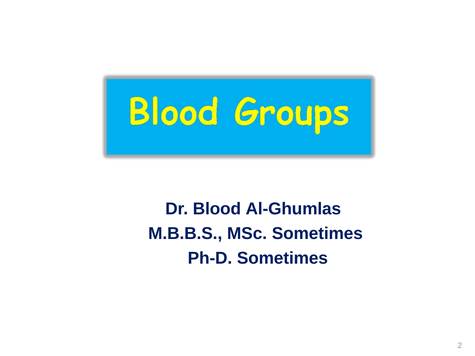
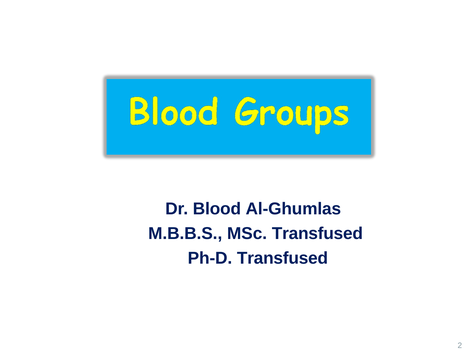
MSc Sometimes: Sometimes -> Transfused (317, 234)
Ph-D Sometimes: Sometimes -> Transfused (282, 258)
